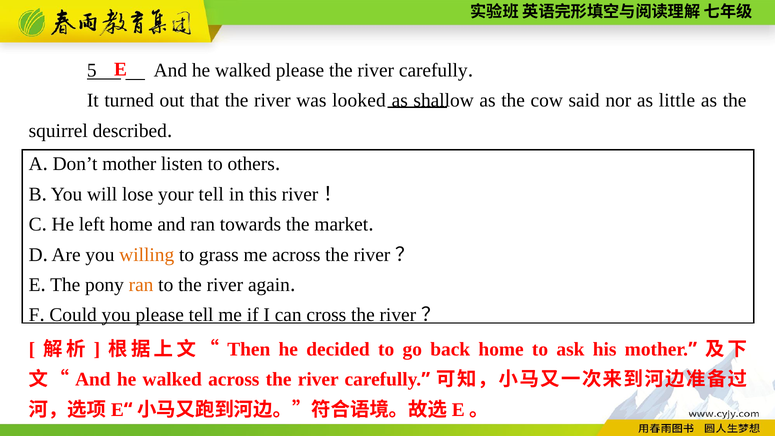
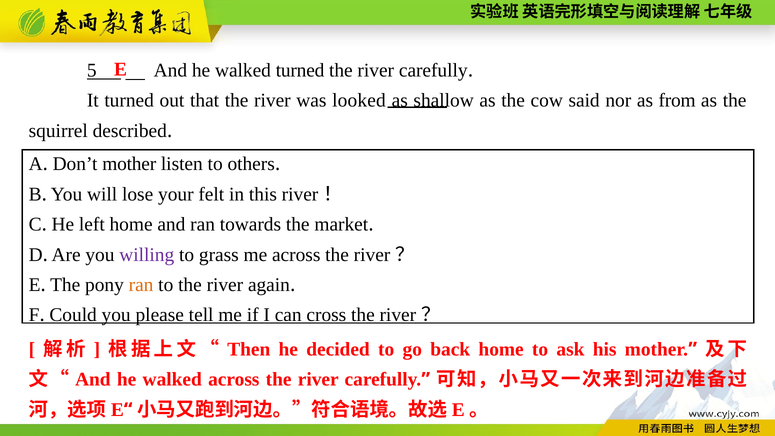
walked please: please -> turned (300, 70)
little: little -> from (677, 101)
your tell: tell -> felt (211, 194)
willing colour: orange -> purple (147, 255)
